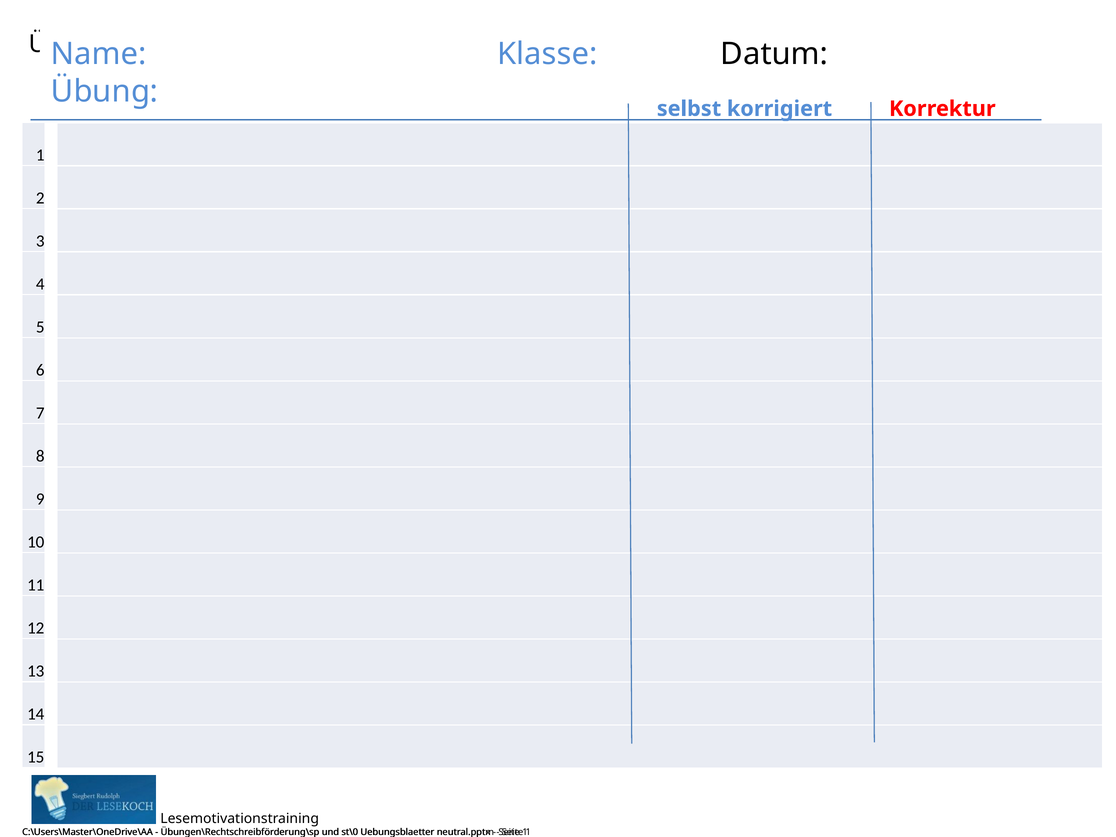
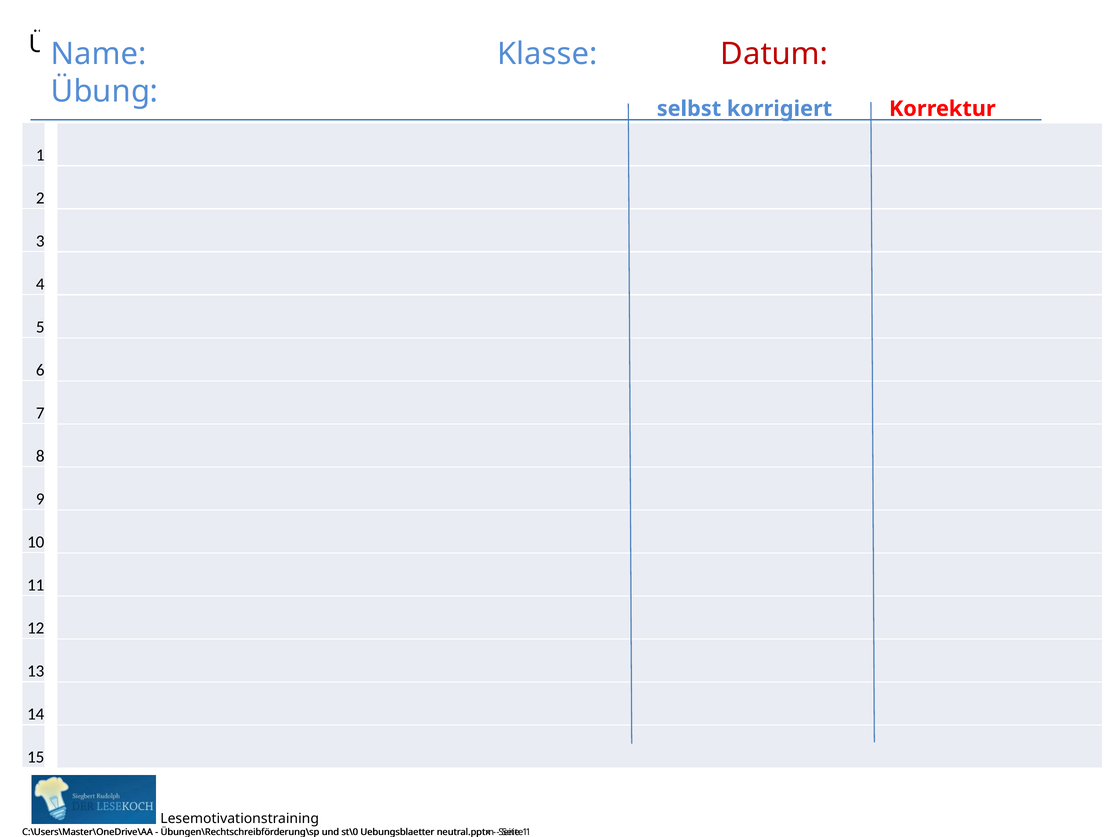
Datum colour: black -> red (774, 54)
